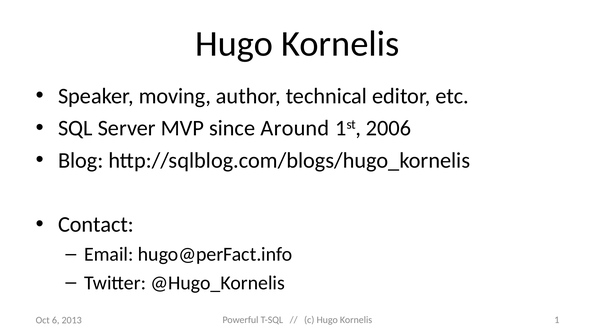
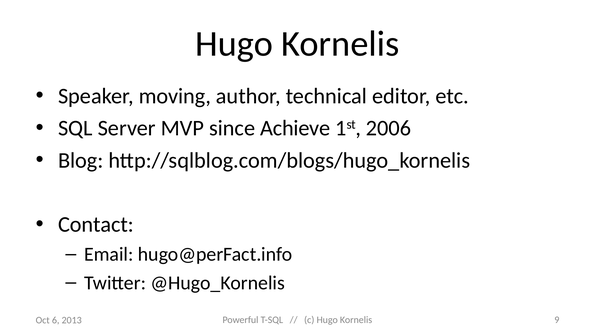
Around: Around -> Achieve (295, 128)
1: 1 -> 9 (557, 320)
